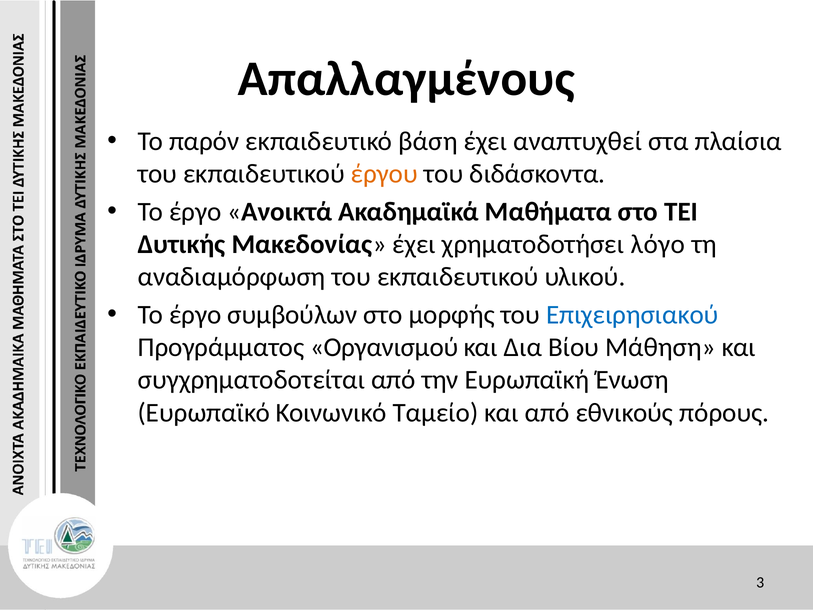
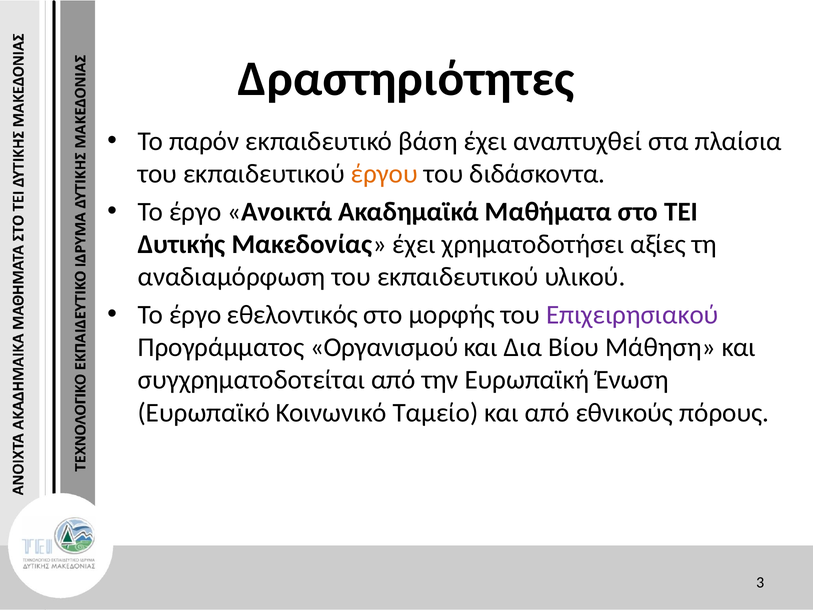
Απαλλαγμένους: Απαλλαγμένους -> Δραστηριότητες (406, 79)
λόγο: λόγο -> αξίες (658, 244)
συμβούλων: συμβούλων -> εθελοντικός (292, 315)
Επιχειρησιακού colour: blue -> purple (632, 315)
